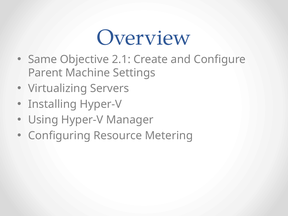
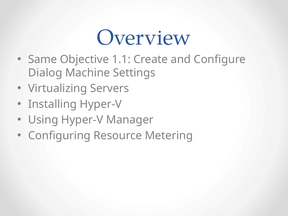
2.1: 2.1 -> 1.1 (121, 59)
Parent: Parent -> Dialog (45, 73)
